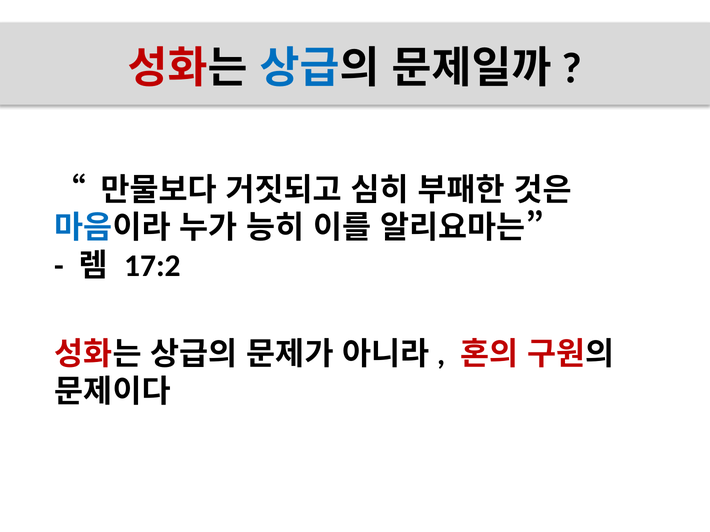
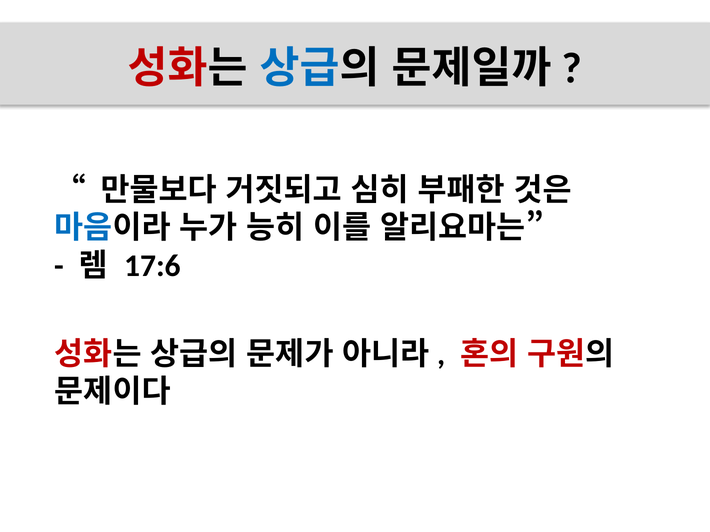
17:2: 17:2 -> 17:6 (153, 266)
